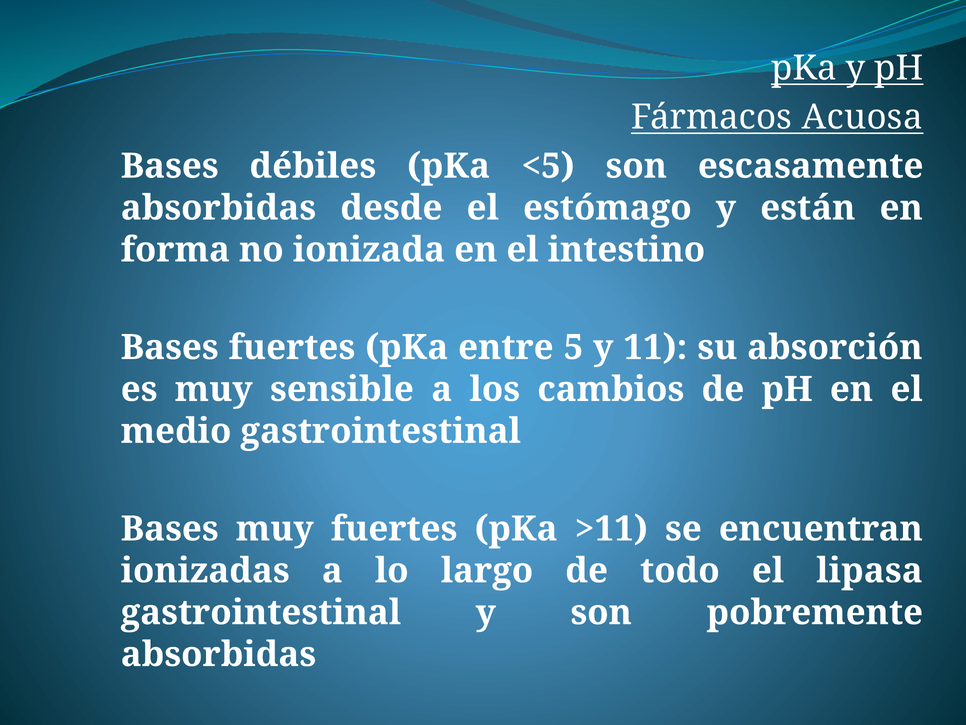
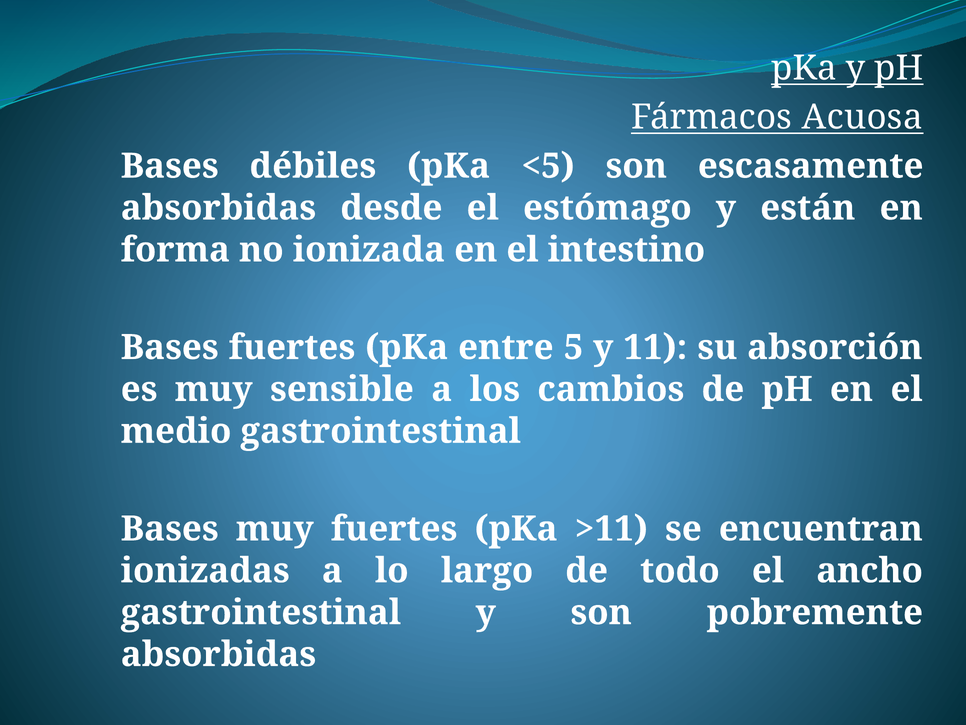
lipasa: lipasa -> ancho (870, 570)
